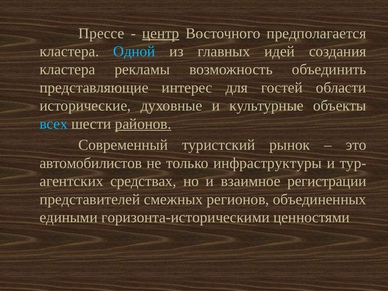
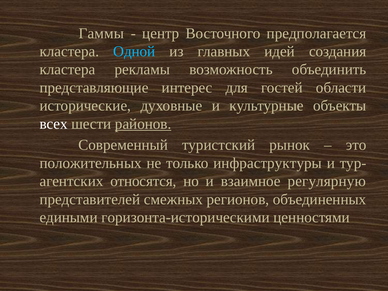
Прессе: Прессе -> Гаммы (101, 33)
центр underline: present -> none (161, 33)
всех colour: light blue -> white (54, 124)
автомобилистов: автомобилистов -> положительных (91, 163)
средствах: средствах -> относятся (143, 181)
регистрации: регистрации -> регулярную (327, 181)
